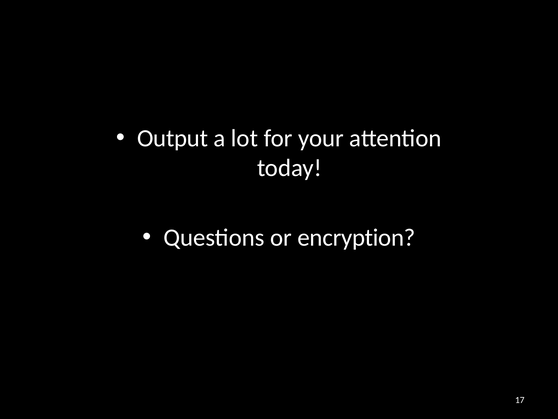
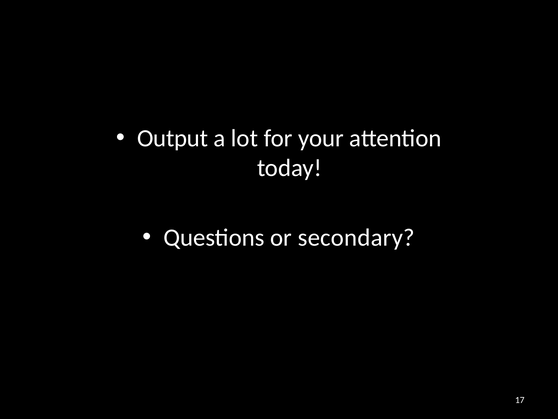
encryption: encryption -> secondary (356, 237)
